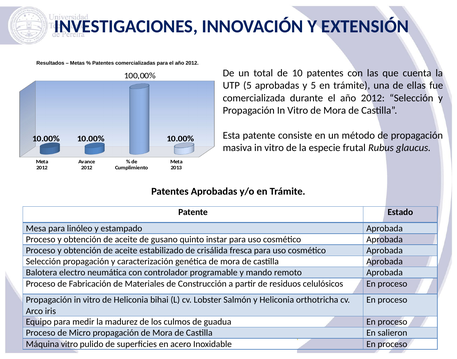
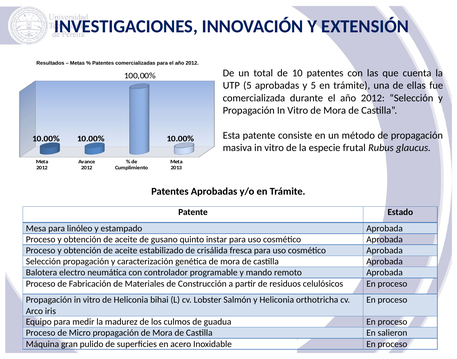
Máquina vitro: vitro -> gran (69, 344)
